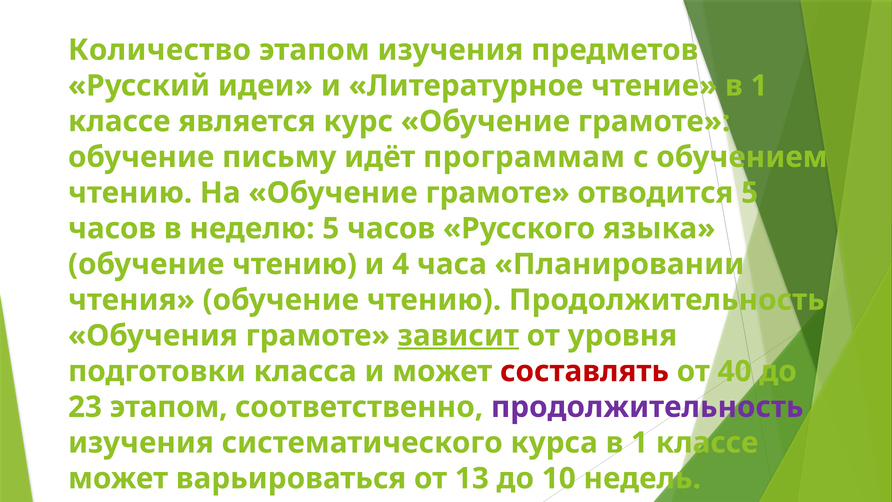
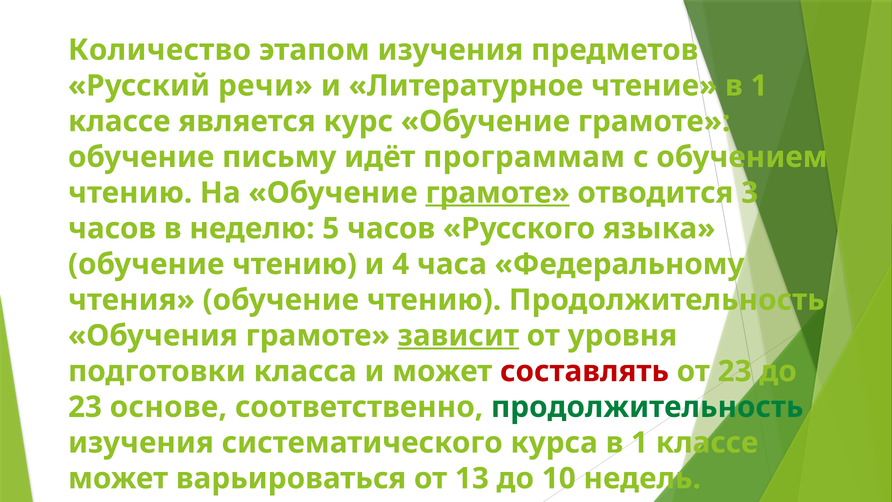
идеи: идеи -> речи (265, 86)
грамоте underline: none -> present (498, 193)
отводится 5: 5 -> 3 (750, 193)
Планировании: Планировании -> Федеральному (620, 264)
от 40: 40 -> 23 (735, 371)
23 этапом: этапом -> основе (168, 407)
продолжительность colour: purple -> green (647, 407)
